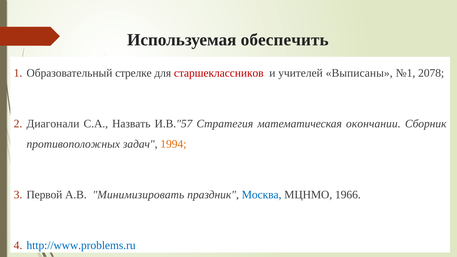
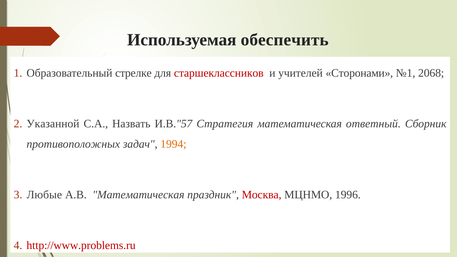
Выписаны: Выписаны -> Сторонами (359, 73)
2078: 2078 -> 2068 (431, 73)
Диагонали: Диагонали -> Указанной (53, 124)
окончании: окончании -> ответный (373, 124)
Первой: Первой -> Любые (44, 195)
А.В Минимизировать: Минимизировать -> Математическая (138, 195)
Москва colour: blue -> red (262, 195)
1966: 1966 -> 1996 (348, 195)
http://www.problems.ru colour: blue -> red (81, 246)
